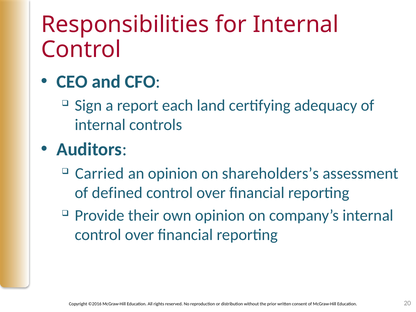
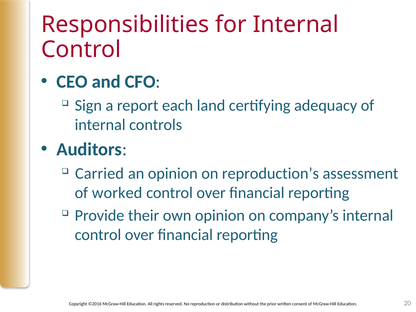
shareholders’s: shareholders’s -> reproduction’s (270, 173)
defined: defined -> worked (117, 193)
